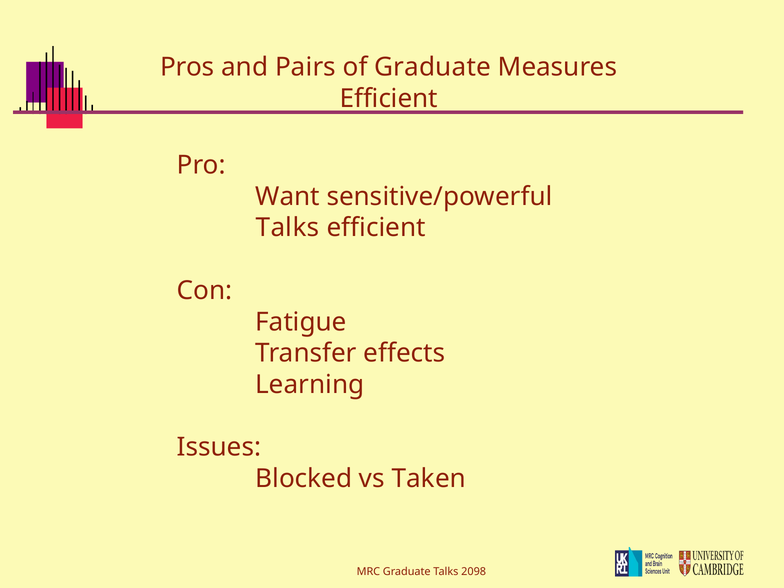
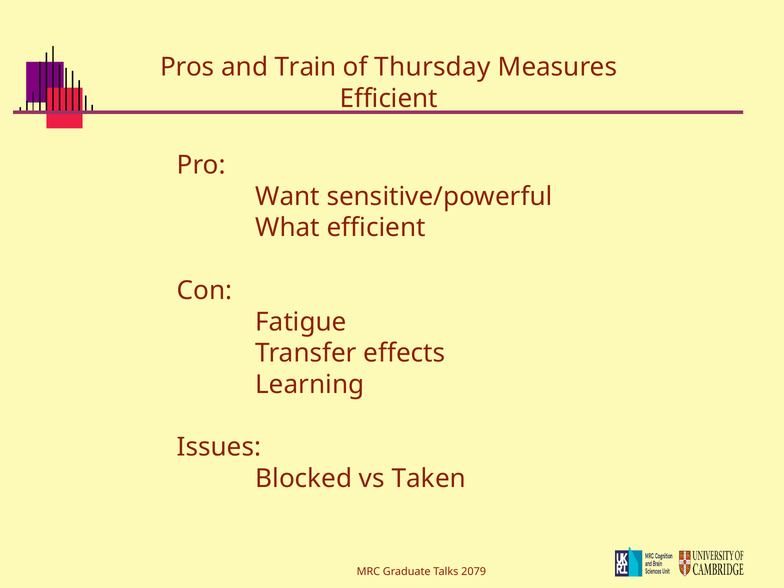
Pairs: Pairs -> Train (306, 67)
of Graduate: Graduate -> Thursday (433, 67)
Talks: Talks -> What (288, 228)
2098: 2098 -> 2079 (474, 572)
